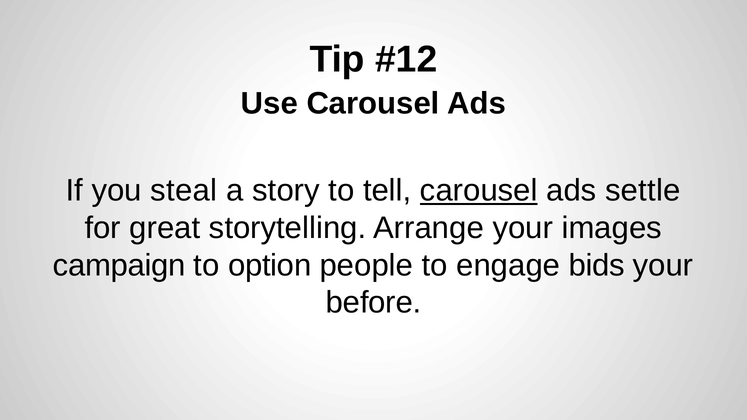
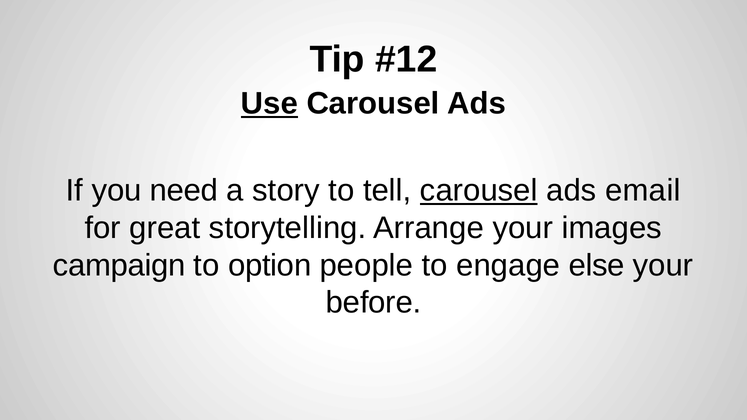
Use underline: none -> present (269, 104)
steal: steal -> need (184, 191)
settle: settle -> email (643, 191)
bids: bids -> else (597, 265)
